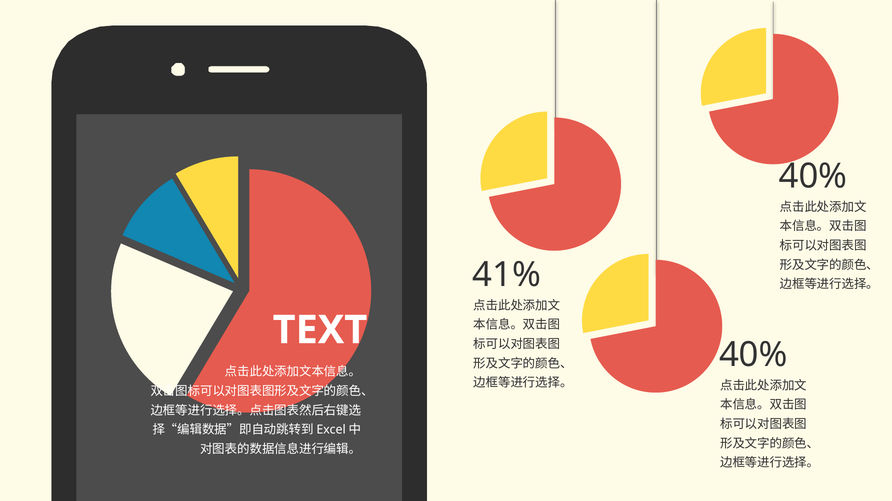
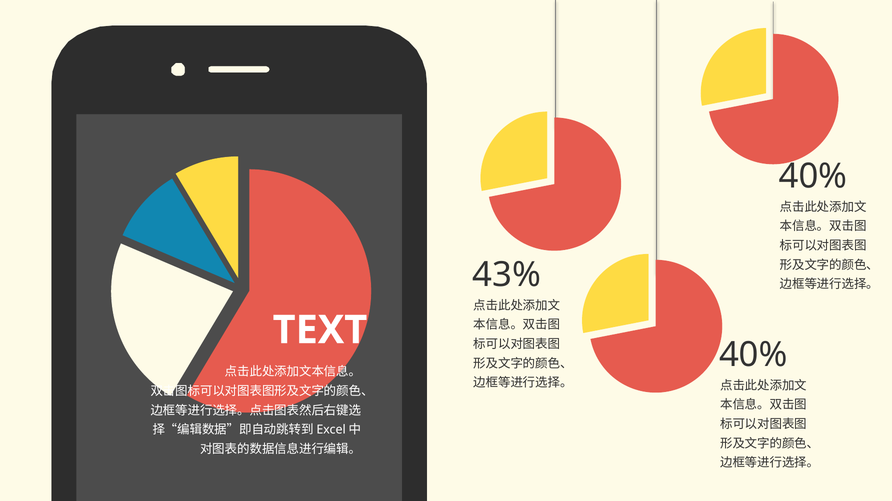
41%: 41% -> 43% (507, 275)
